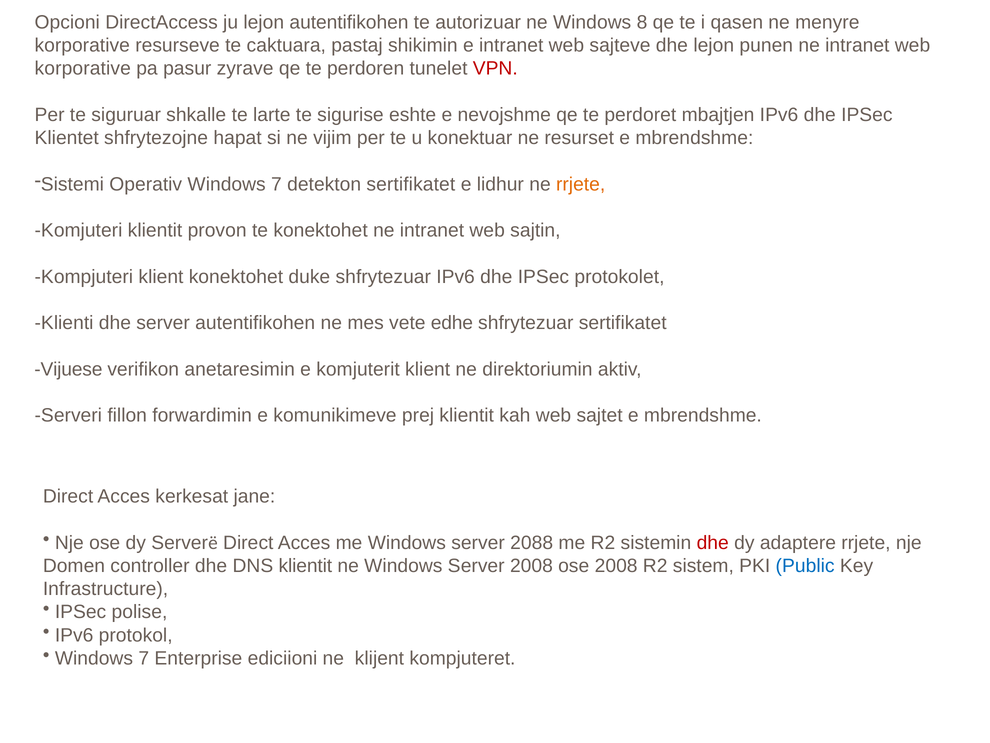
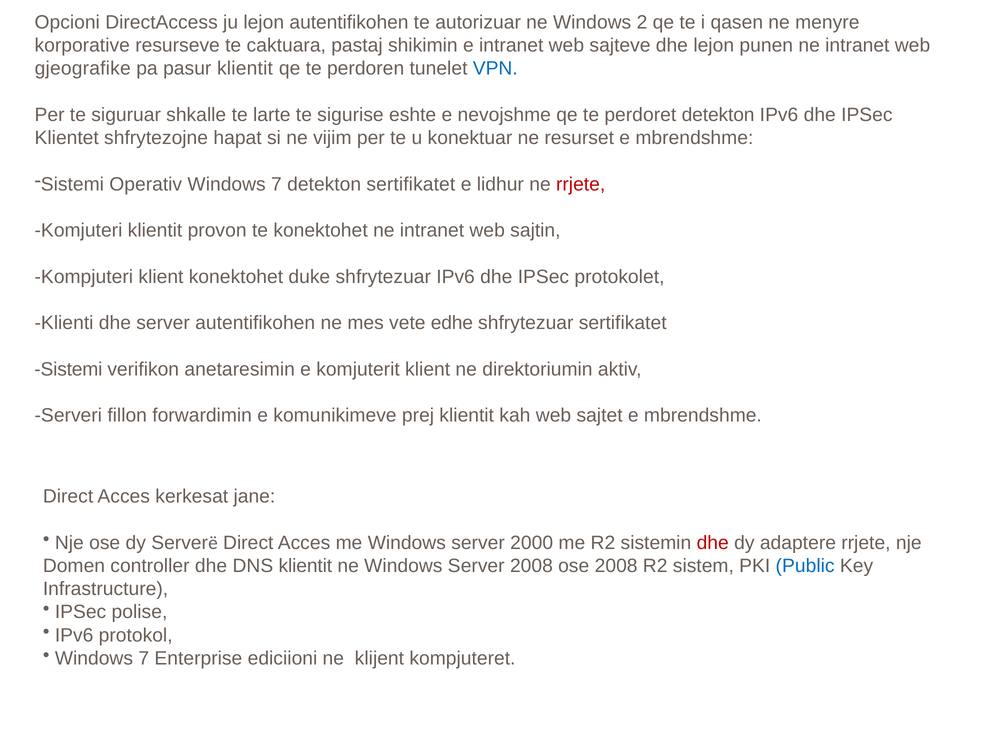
8: 8 -> 2 (642, 22)
korporative: korporative -> gjeografike (83, 69)
pasur zyrave: zyrave -> klientit (245, 69)
VPN colour: red -> blue (495, 69)
perdoret mbajtjen: mbajtjen -> detekton (718, 115)
rrjete colour: orange -> red (581, 184)
Vijuese: Vijuese -> Sistemi (68, 369)
2088: 2088 -> 2000 (532, 542)
